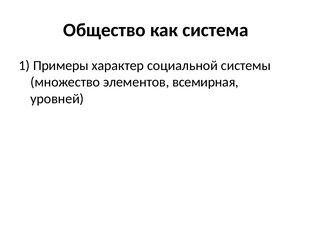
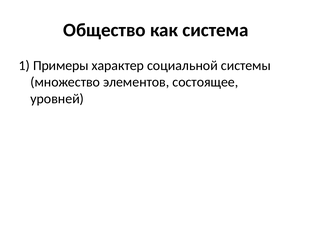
всемирная: всемирная -> состоящее (205, 82)
